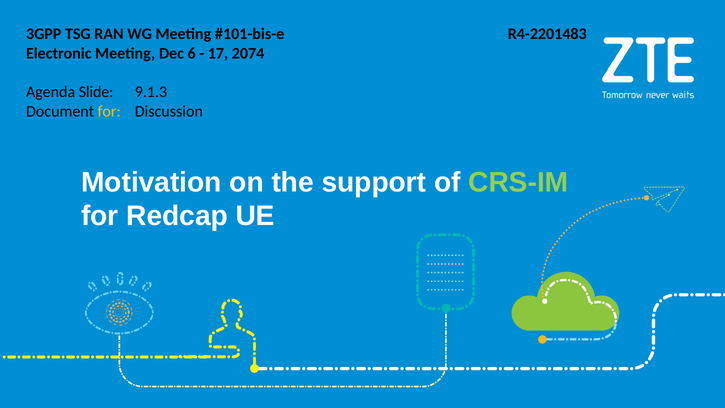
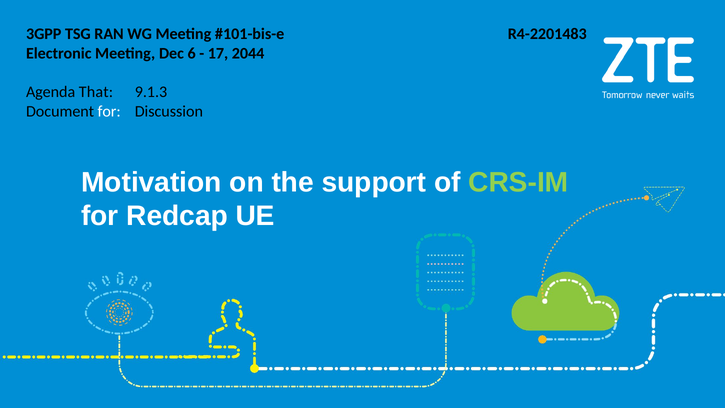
2074: 2074 -> 2044 (248, 53)
Slide: Slide -> That (96, 92)
for colour: yellow -> white (109, 111)
